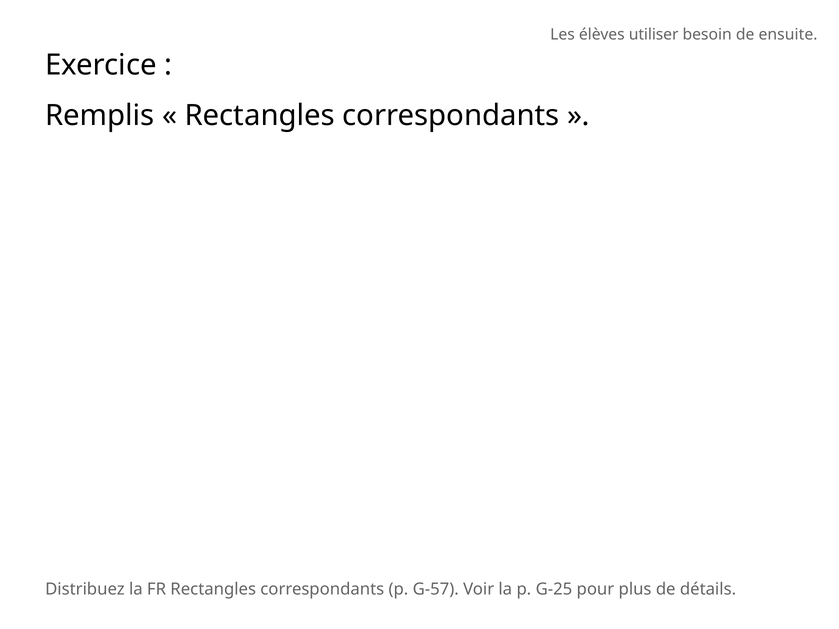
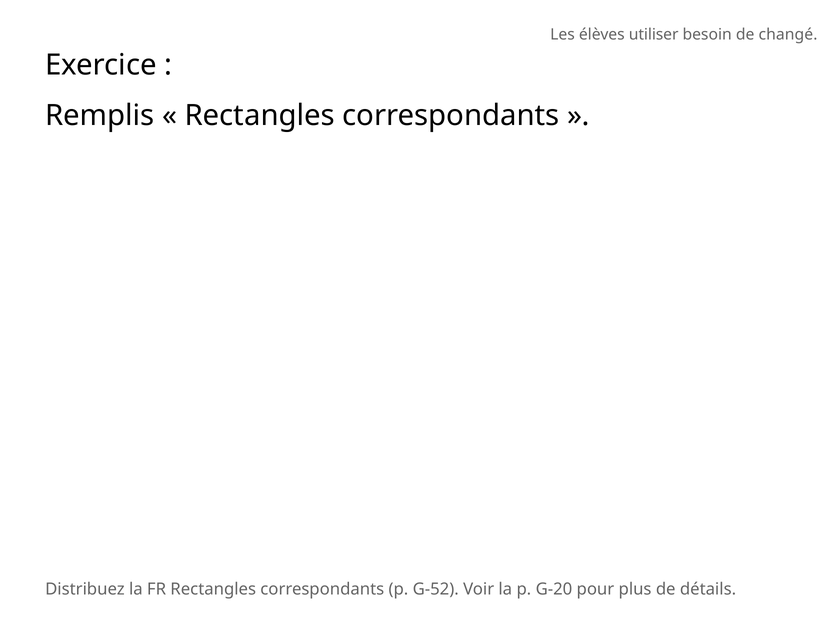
ensuite: ensuite -> changé (788, 35)
G-57: G-57 -> G-52 (436, 589)
G-25: G-25 -> G-20 (554, 589)
